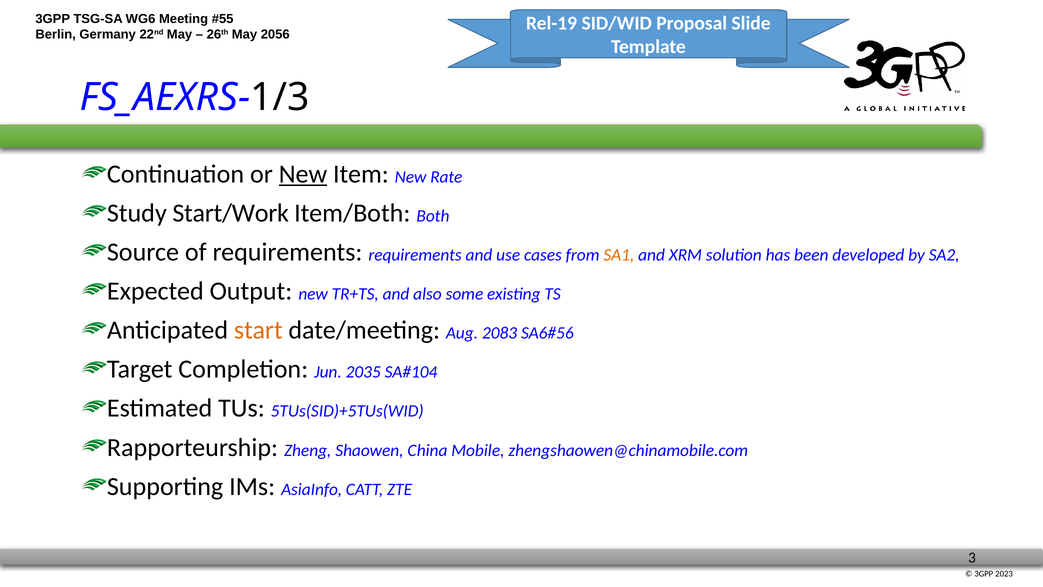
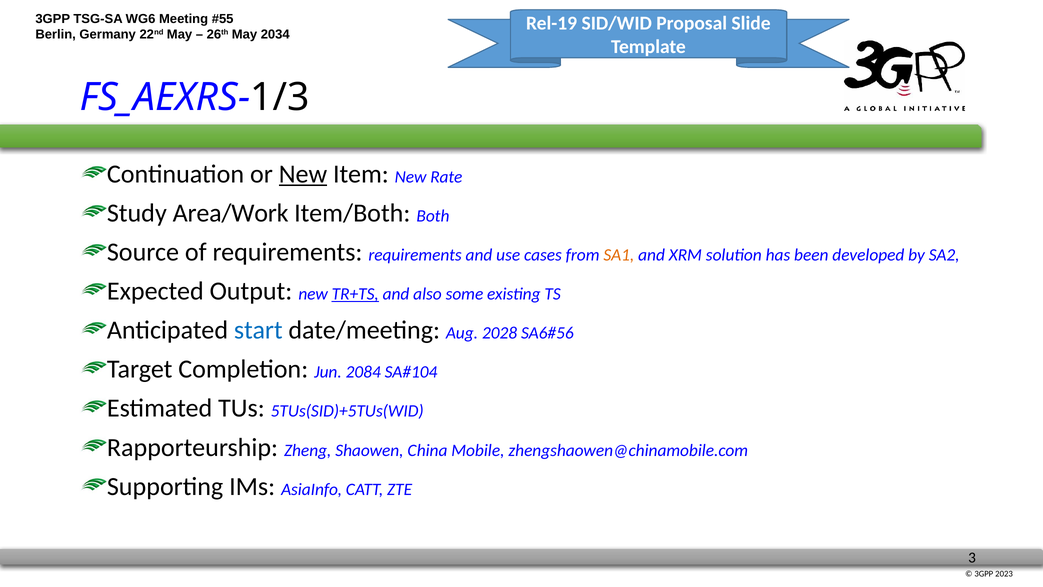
2056: 2056 -> 2034 (275, 34)
Start/Work: Start/Work -> Area/Work (231, 213)
TR+TS underline: none -> present (355, 294)
start colour: orange -> blue (258, 330)
2083: 2083 -> 2028 (500, 333)
2035: 2035 -> 2084 (363, 372)
